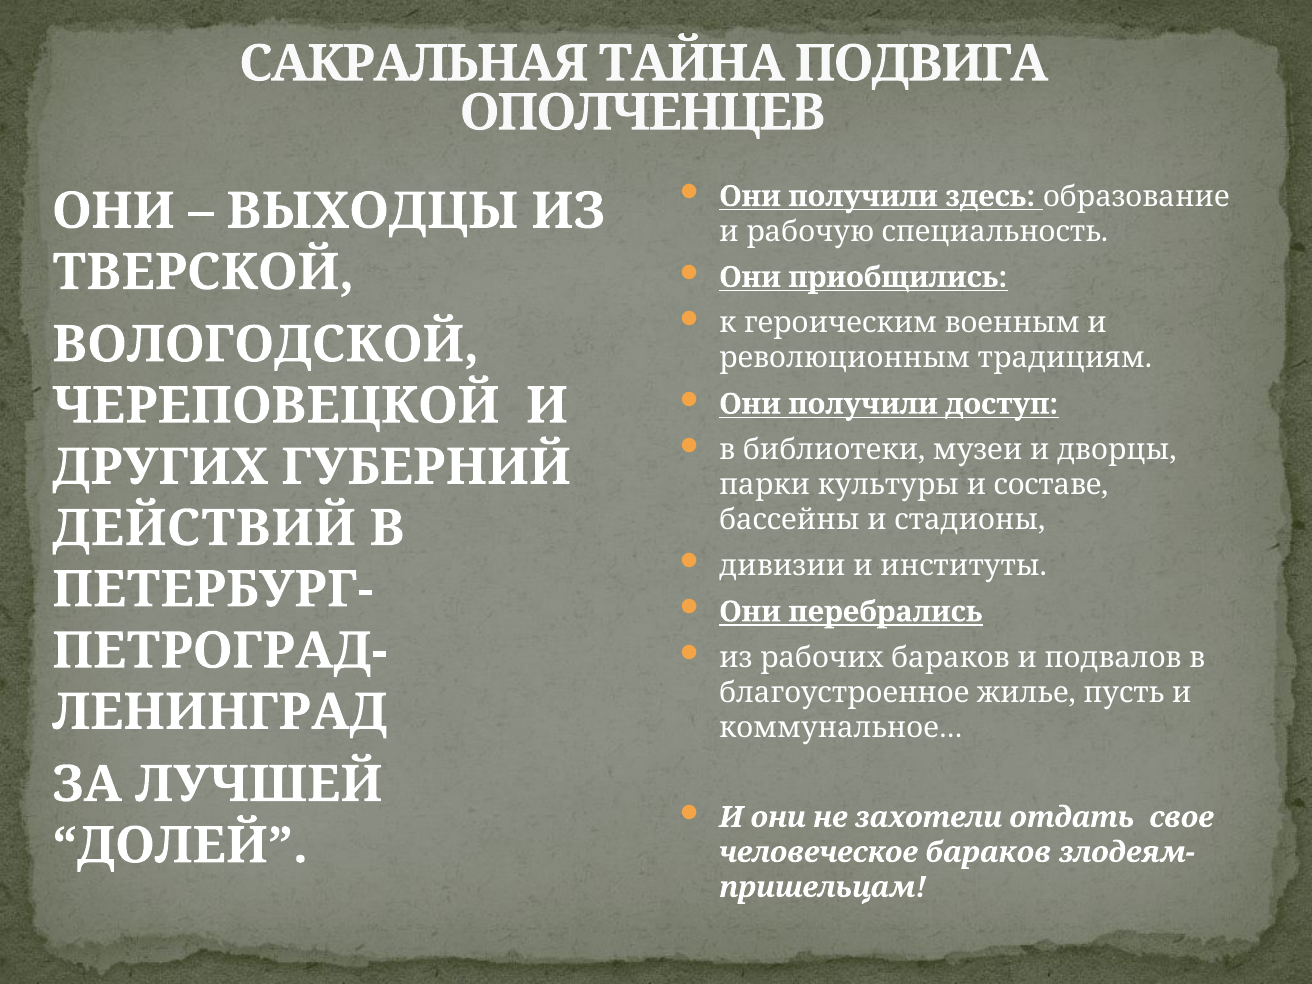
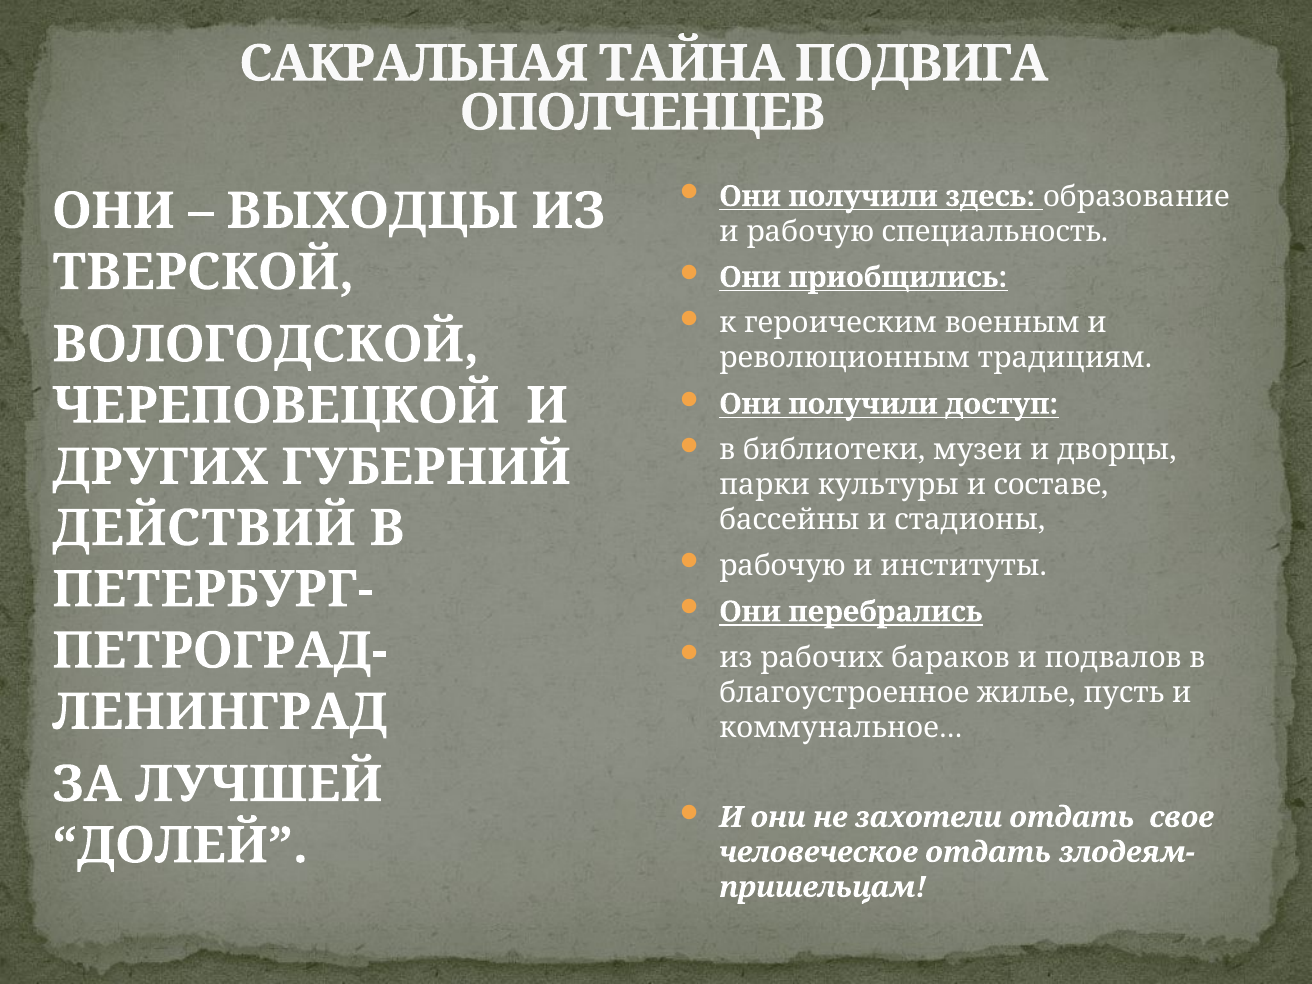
дивизии: дивизии -> рабочую (782, 566)
человеческое бараков: бараков -> отдать (988, 852)
